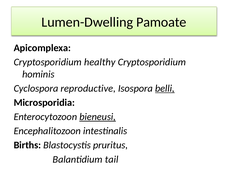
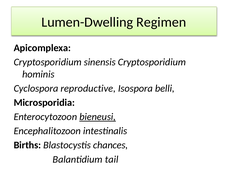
Pamoate: Pamoate -> Regimen (161, 22)
healthy: healthy -> sinensis (100, 62)
belli underline: present -> none (165, 88)
pruritus: pruritus -> chances (111, 145)
